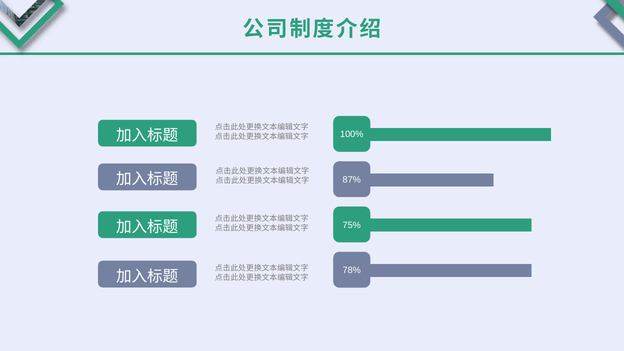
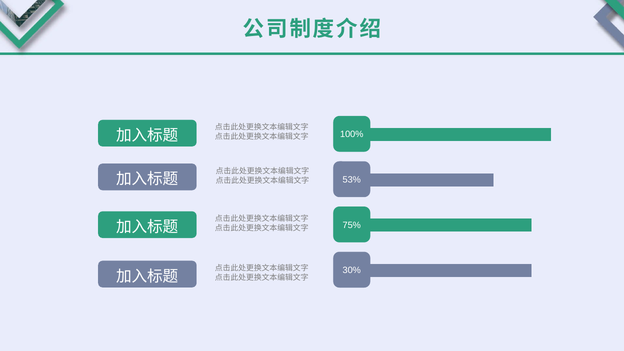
87%: 87% -> 53% (352, 180)
78%: 78% -> 30% (352, 270)
